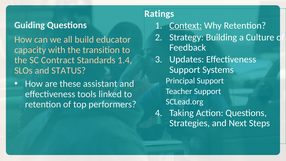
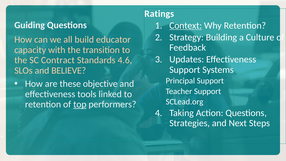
1.4: 1.4 -> 4.6 (125, 60)
STATUS: STATUS -> BELIEVE (69, 70)
assistant: assistant -> objective (100, 84)
top underline: none -> present (80, 104)
